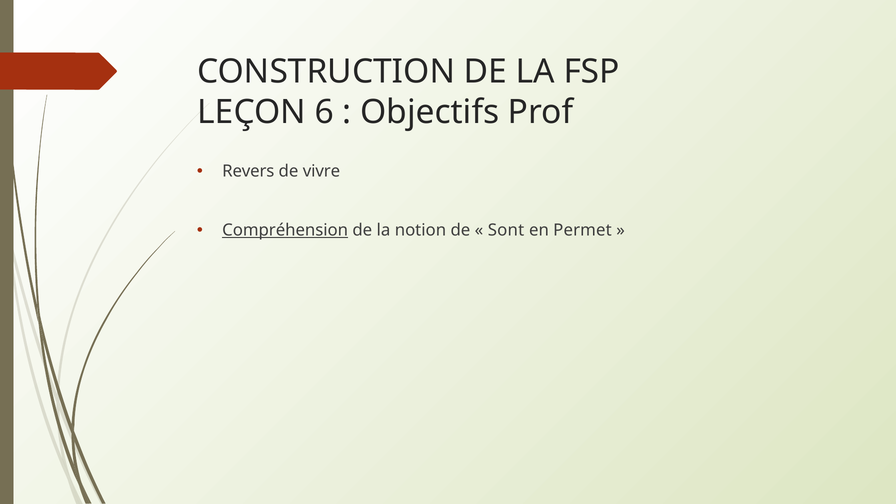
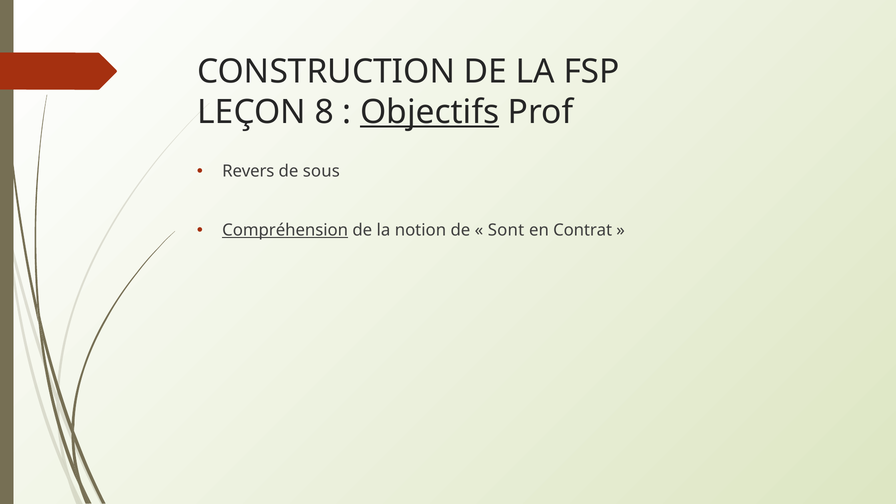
6: 6 -> 8 (324, 112)
Objectifs underline: none -> present (430, 112)
vivre: vivre -> sous (321, 171)
Permet: Permet -> Contrat (583, 230)
